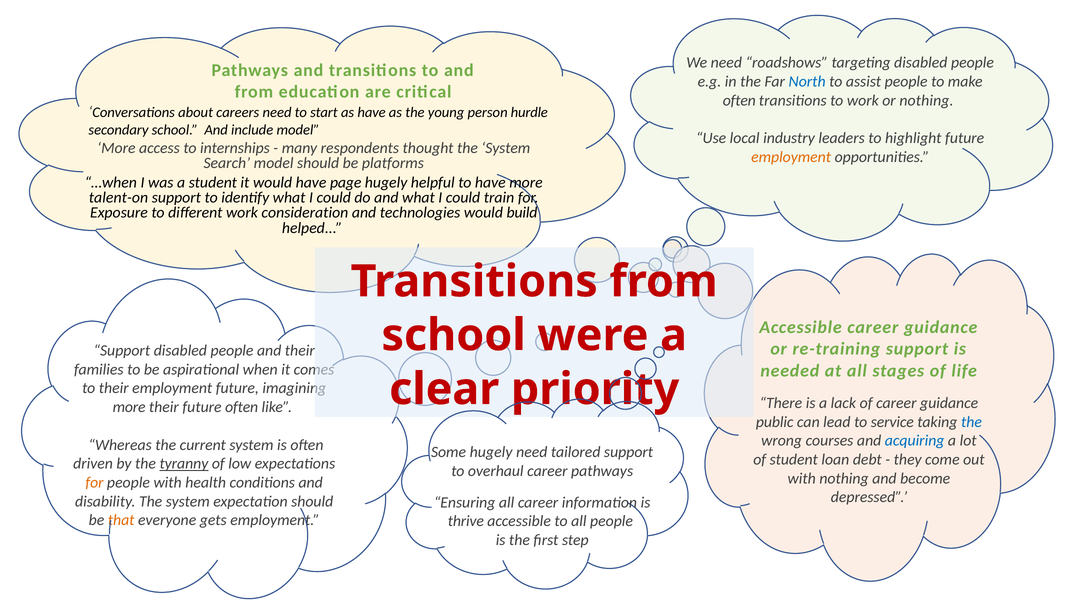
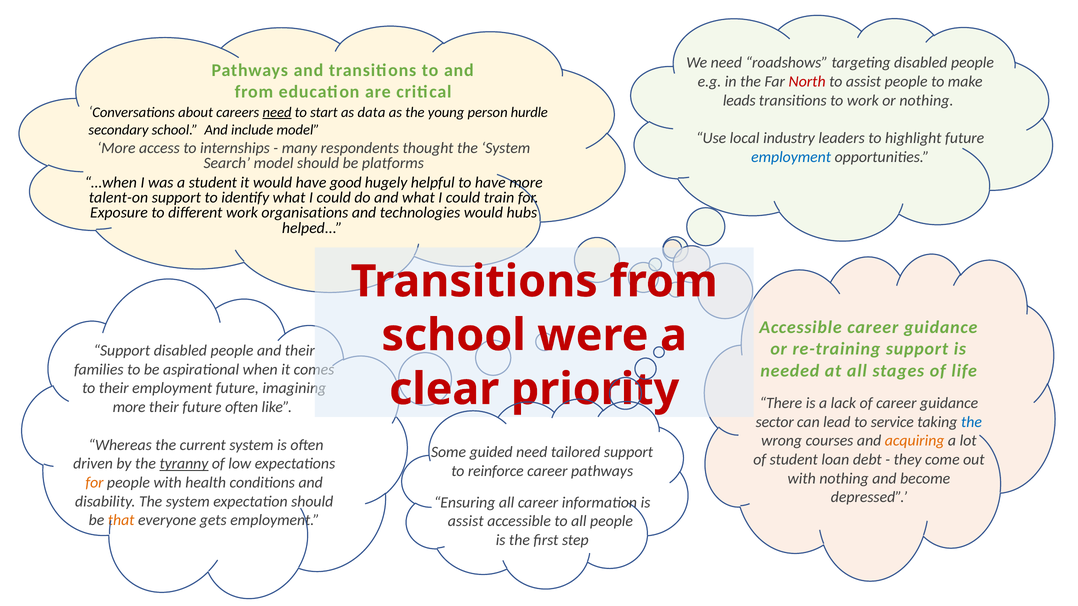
North colour: blue -> red (807, 82)
often: often -> leads (739, 101)
need underline: none -> present (277, 112)
as have: have -> data (371, 112)
employment colour: orange -> blue (791, 157)
page: page -> good (346, 183)
consideration: consideration -> organisations (305, 213)
build: build -> hubs (522, 213)
public: public -> sector (775, 422)
acquiring colour: blue -> orange (915, 441)
Some hugely: hugely -> guided (491, 453)
overhaul: overhaul -> reinforce (496, 471)
thrive: thrive -> assist (466, 522)
